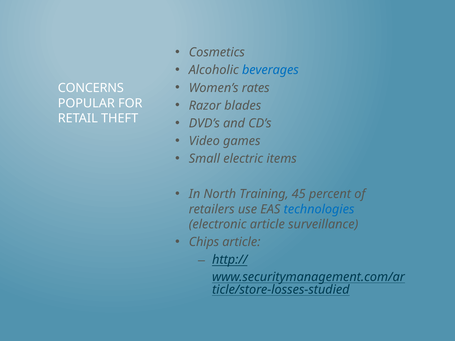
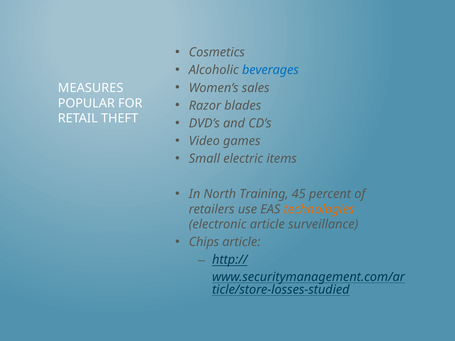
rates: rates -> sales (256, 88)
CONCERNS: CONCERNS -> MEASURES (91, 88)
technologies colour: blue -> orange (319, 209)
